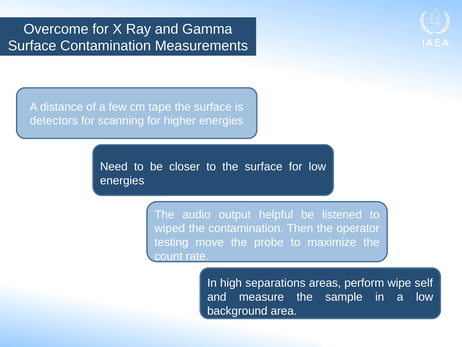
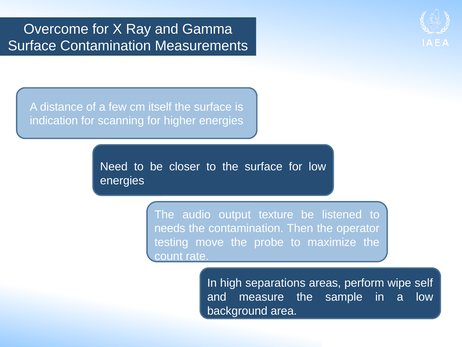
tape: tape -> itself (160, 107)
detectors: detectors -> indication (54, 121)
helpful: helpful -> texture (276, 214)
wiped: wiped -> needs (170, 228)
